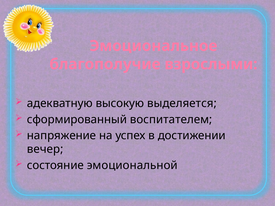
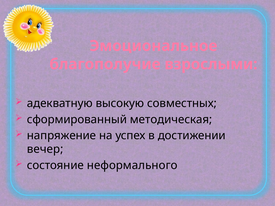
выделяется: выделяется -> совместных (182, 104)
воспитателем: воспитателем -> методическая (171, 120)
эмоциональной: эмоциональной -> неформального (132, 165)
